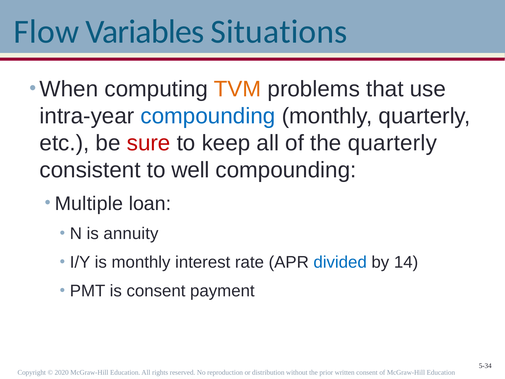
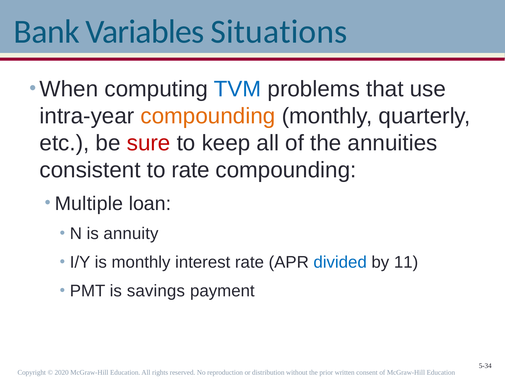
Flow: Flow -> Bank (47, 32)
TVM colour: orange -> blue (238, 89)
compounding colour: blue -> orange (208, 116)
the quarterly: quarterly -> annuities (393, 143)
to well: well -> rate (191, 170)
14: 14 -> 11 (406, 262)
is consent: consent -> savings (156, 291)
